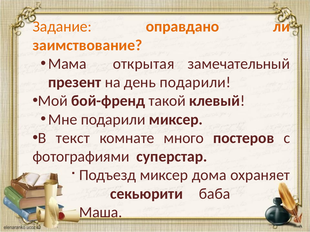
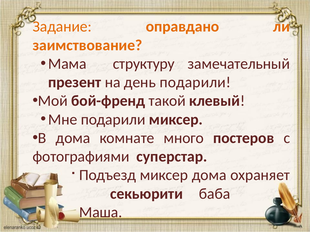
открытая: открытая -> структуру (144, 64)
В текст: текст -> дома (73, 138)
